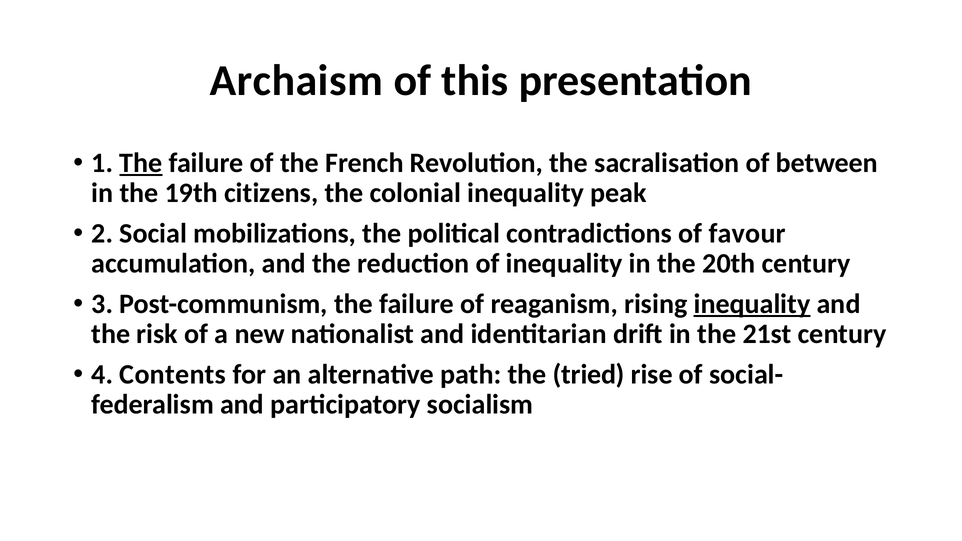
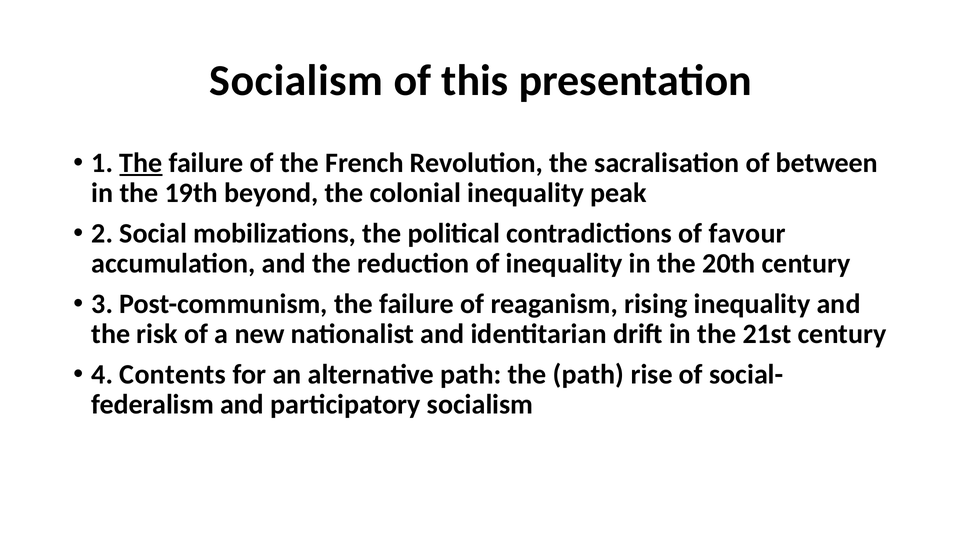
Archaism: Archaism -> Socialism (296, 81)
citizens: citizens -> beyond (271, 193)
inequality underline: present -> none (752, 304)
the tried: tried -> path (589, 375)
